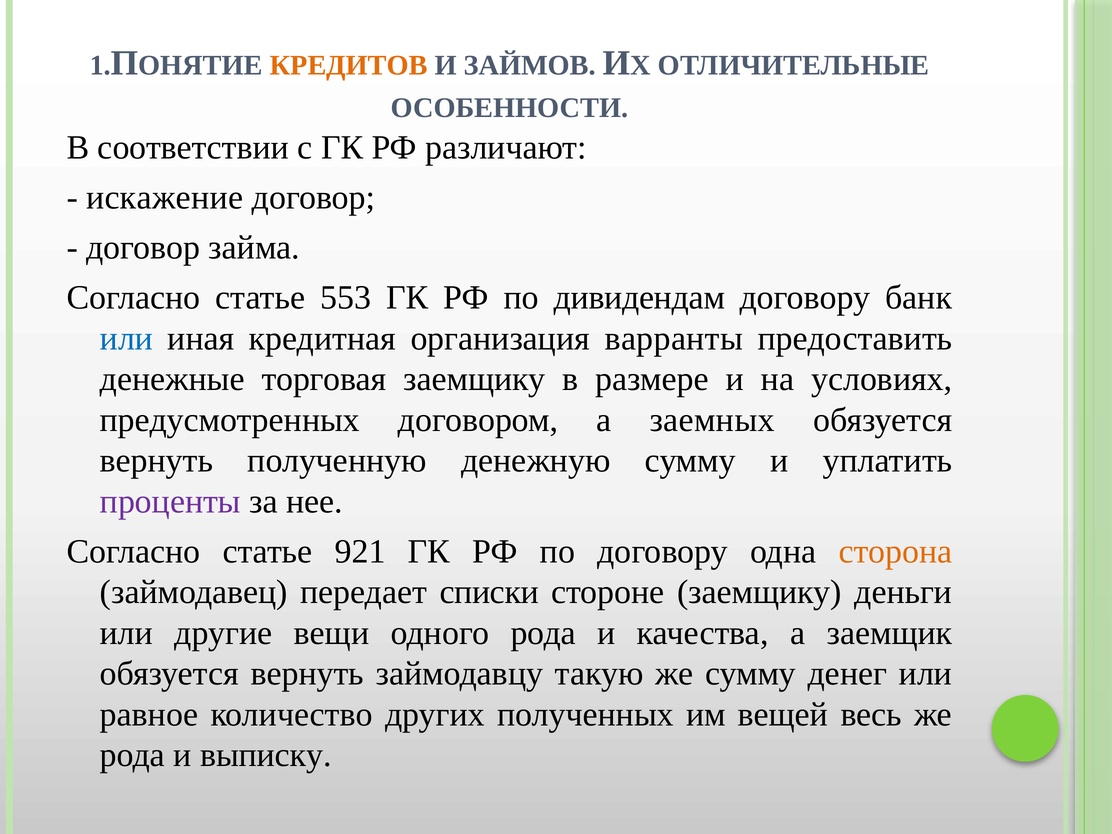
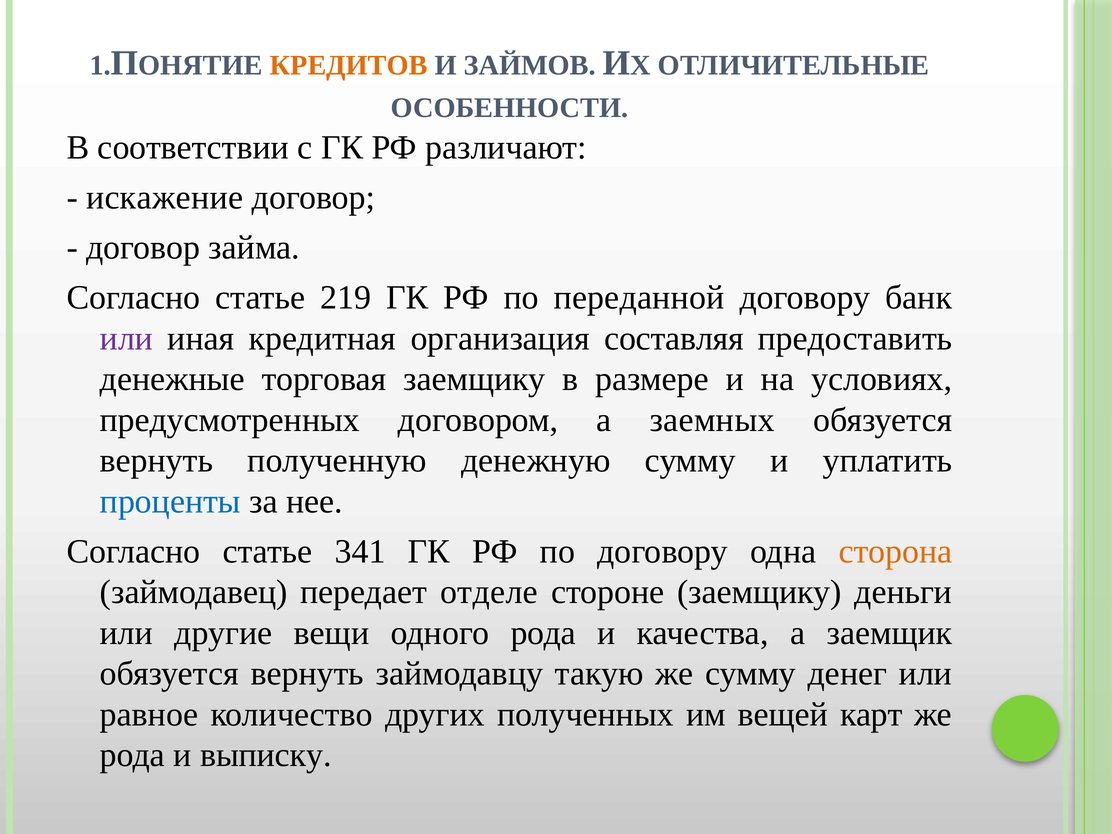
553: 553 -> 219 (346, 298)
дивидендам: дивидендам -> переданной (639, 298)
или colour: blue -> purple (127, 338)
варранты: варранты -> составляя (674, 338)
проценты colour: purple -> blue (170, 501)
921: 921 -> 341 (360, 551)
списки: списки -> отделе (489, 592)
весь: весь -> карт (871, 714)
